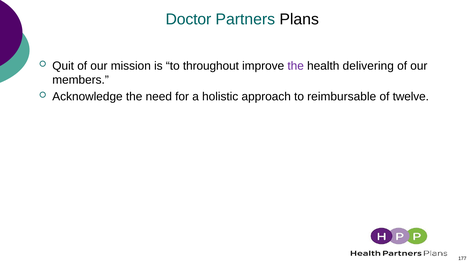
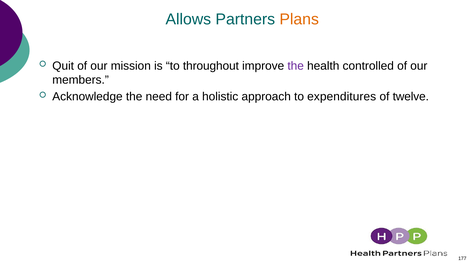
Doctor: Doctor -> Allows (188, 19)
Plans colour: black -> orange (299, 19)
delivering: delivering -> controlled (368, 66)
reimbursable: reimbursable -> expenditures (342, 97)
